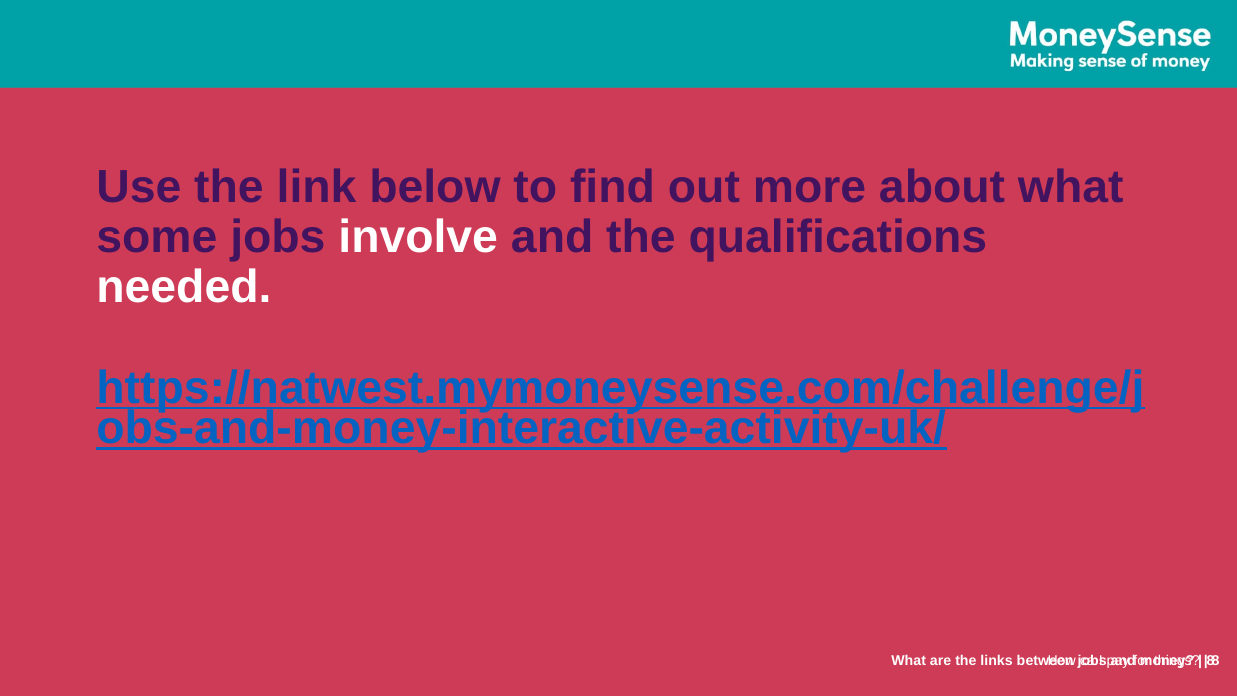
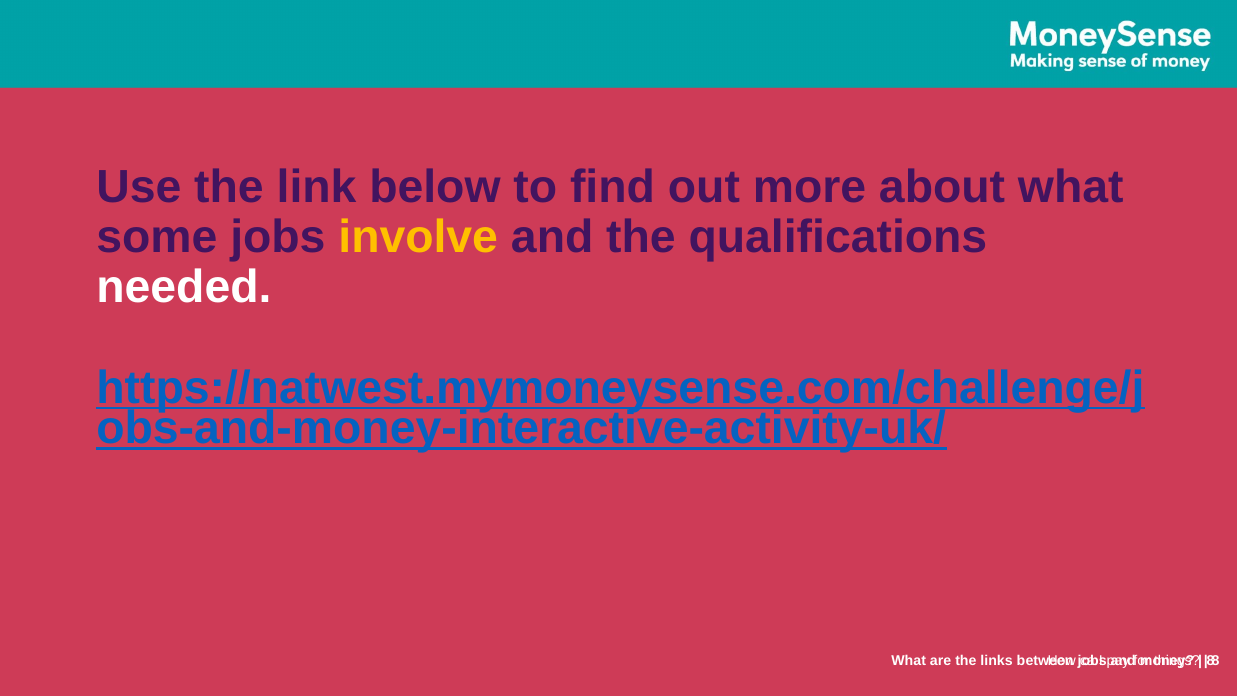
involve colour: white -> yellow (418, 237)
